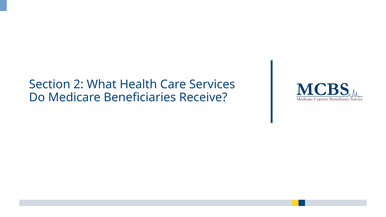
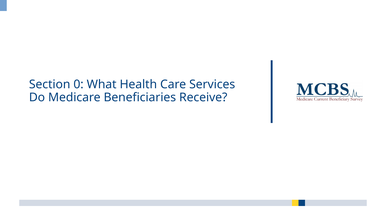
2: 2 -> 0 (79, 85)
